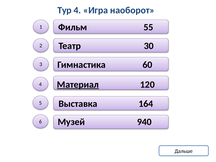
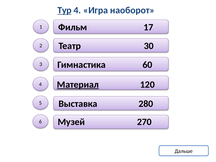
Тур underline: none -> present (64, 10)
55: 55 -> 17 (148, 27)
164: 164 -> 280 (146, 104)
940: 940 -> 270 (144, 122)
